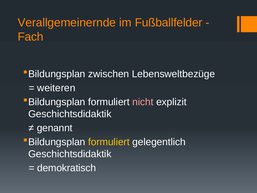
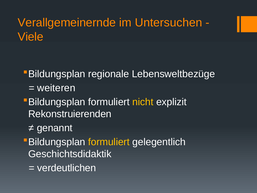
Fußballfelder: Fußballfelder -> Untersuchen (169, 23)
Fach: Fach -> Viele (31, 37)
zwischen: zwischen -> regionale (109, 74)
nicht colour: pink -> yellow (143, 102)
Geschichtsdidaktik: Geschichtsdidaktik -> Rekonstruierenden (70, 114)
demokratisch: demokratisch -> verdeutlichen (67, 168)
